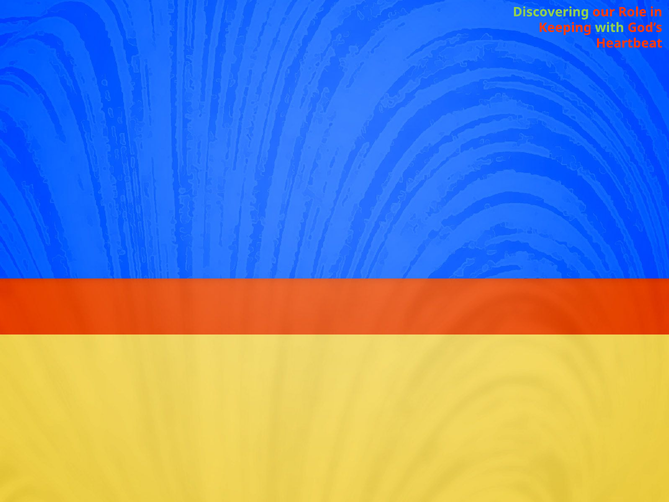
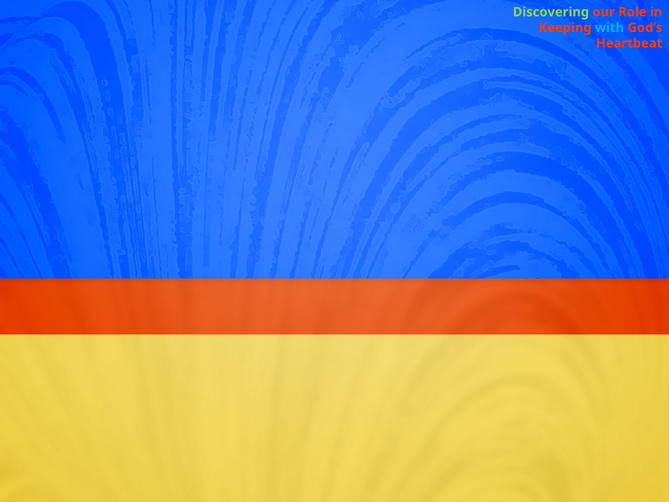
with colour: light green -> light blue (609, 28)
